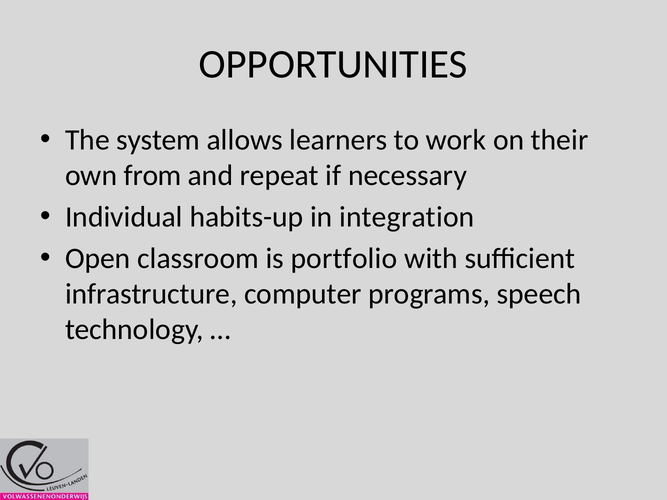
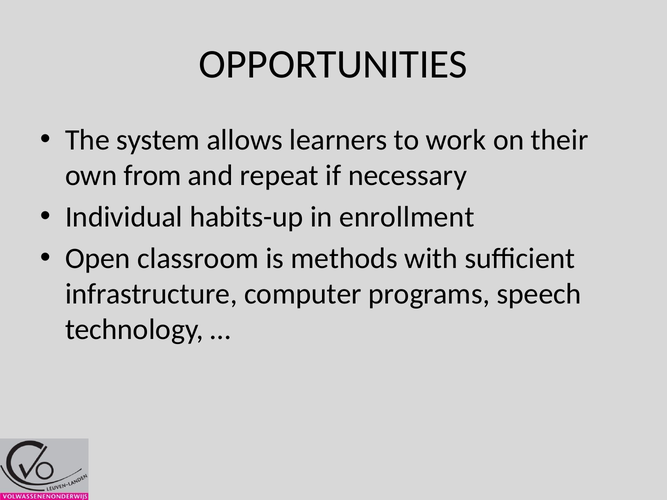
integration: integration -> enrollment (407, 217)
portfolio: portfolio -> methods (344, 259)
